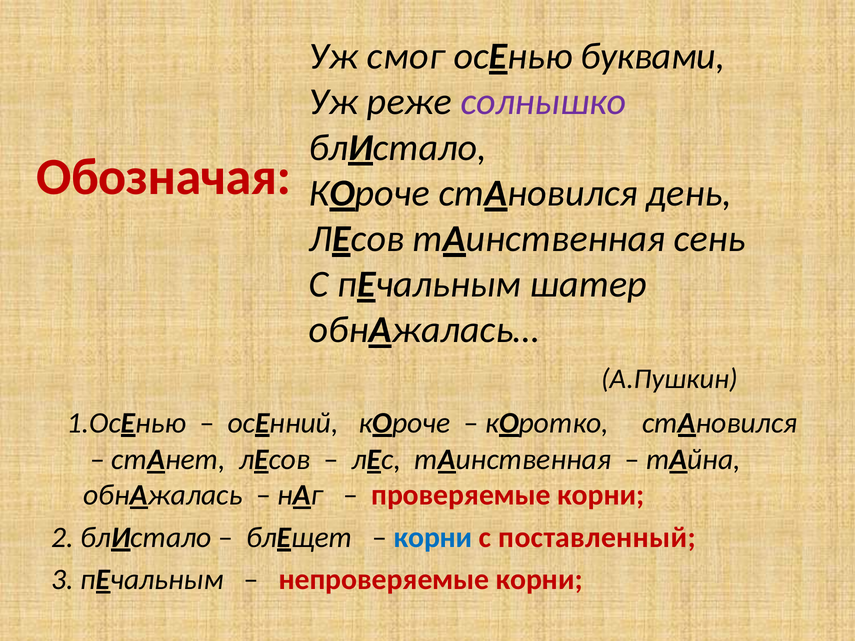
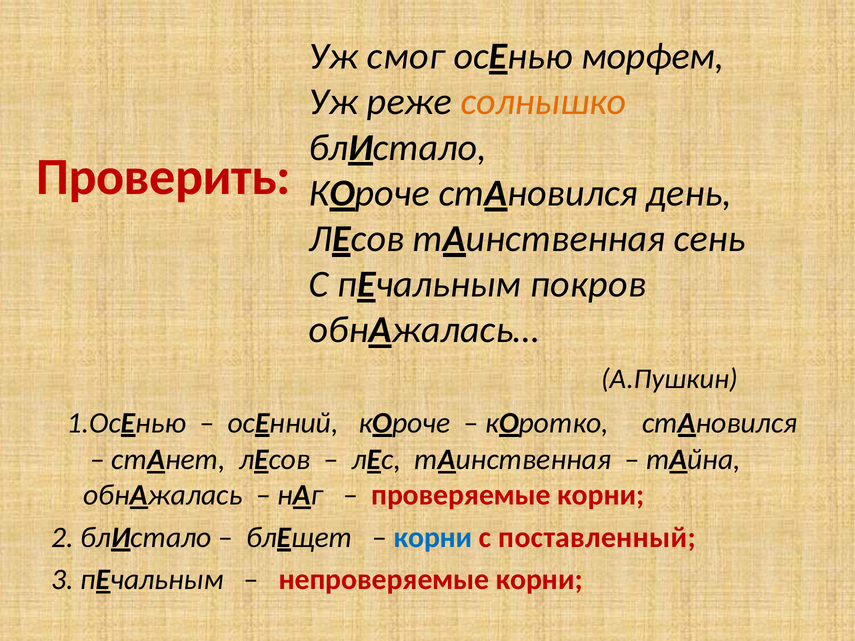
буквами: буквами -> морфем (653, 56)
солнышко colour: purple -> orange (543, 102)
Обозначая: Обозначая -> Проверить (164, 177)
шатер: шатер -> покров (588, 284)
